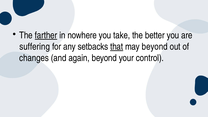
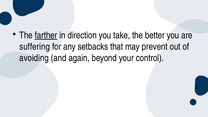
nowhere: nowhere -> direction (82, 35)
that underline: present -> none (117, 47)
may beyond: beyond -> prevent (155, 47)
changes: changes -> avoiding (34, 58)
